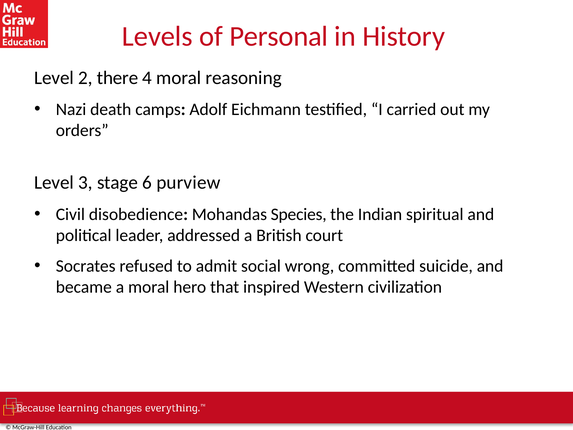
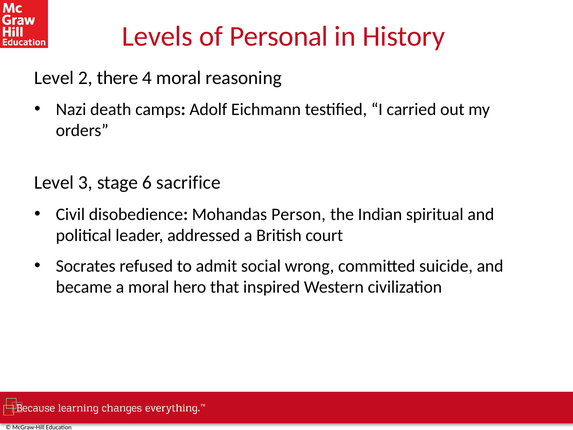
purview: purview -> sacrifice (188, 182)
Species: Species -> Person (299, 214)
